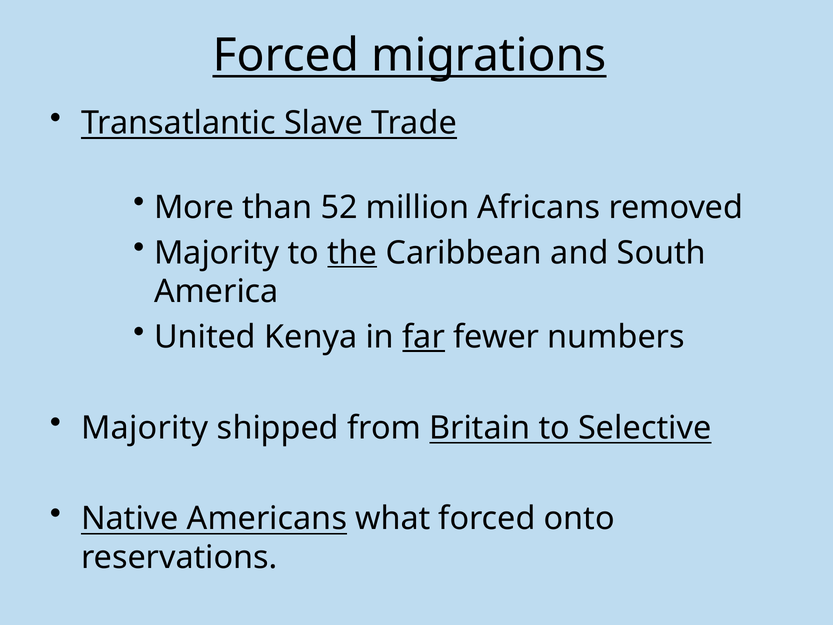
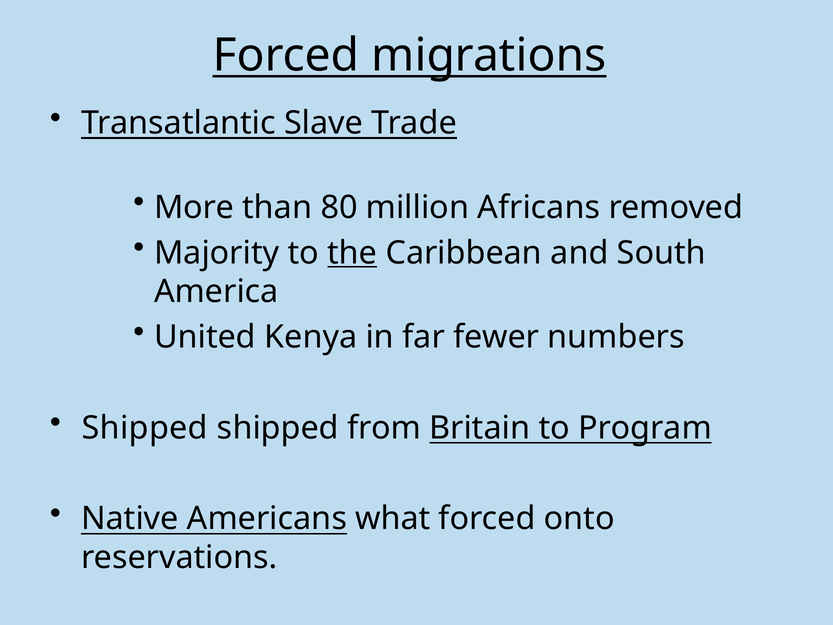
52: 52 -> 80 (339, 207)
far underline: present -> none (424, 337)
Majority: Majority -> Shipped (145, 428)
Selective: Selective -> Program (645, 428)
